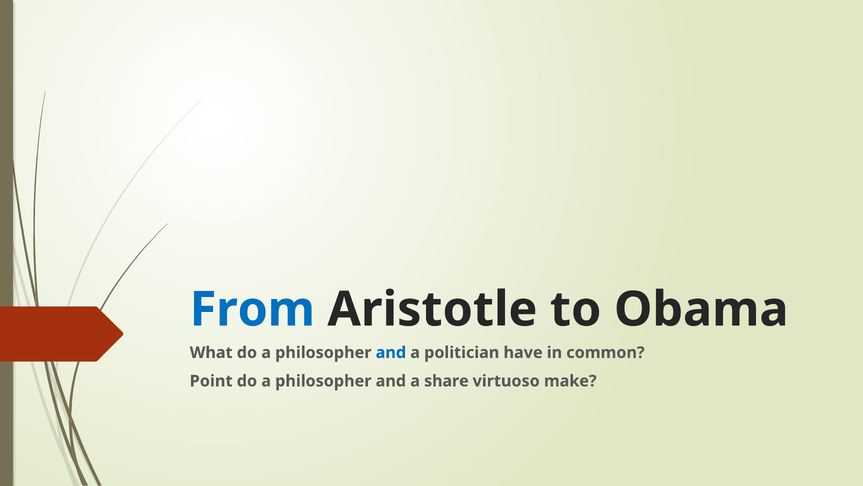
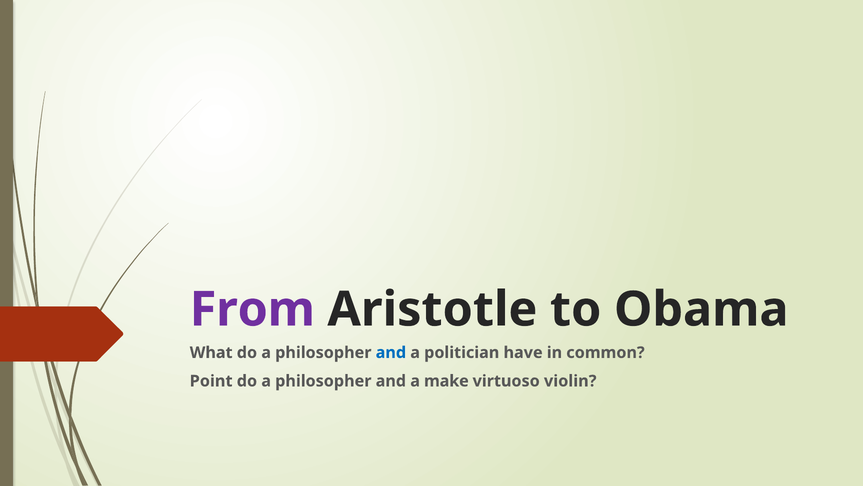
From colour: blue -> purple (252, 309)
share: share -> make (446, 381)
make: make -> violin (570, 381)
